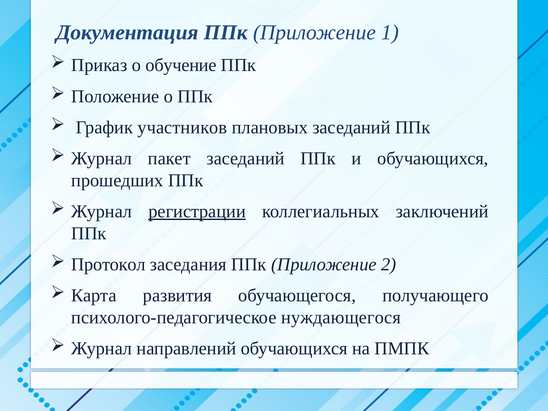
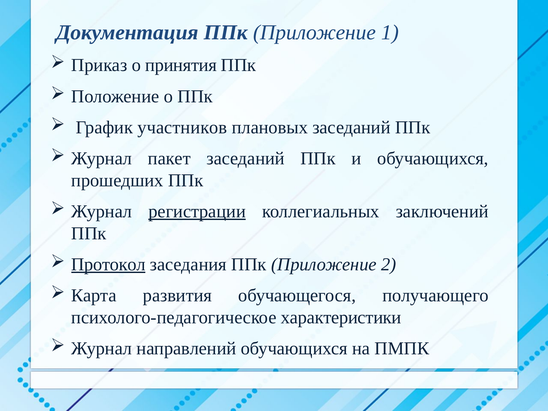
обучение: обучение -> принятия (181, 65)
Протокол underline: none -> present (108, 264)
нуждающегося: нуждающегося -> характеристики (341, 317)
